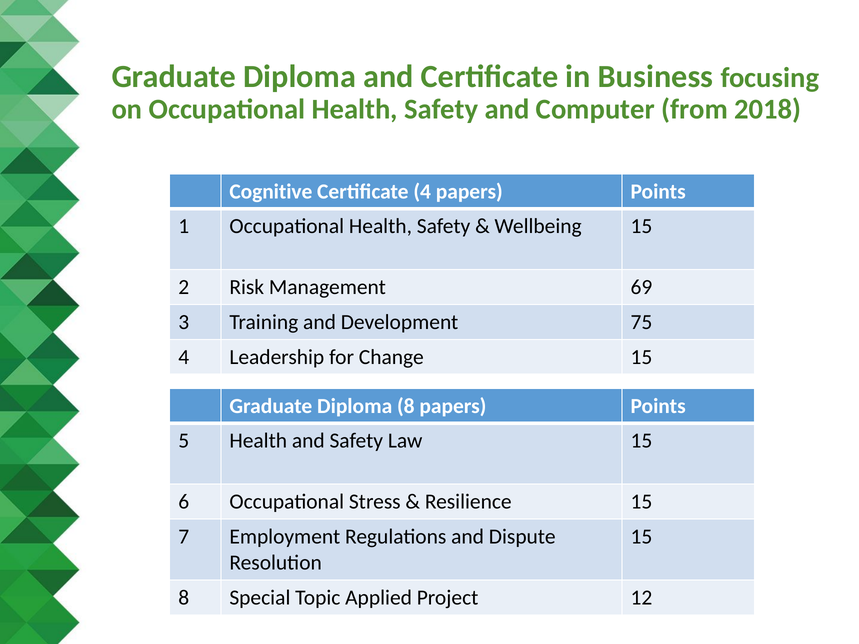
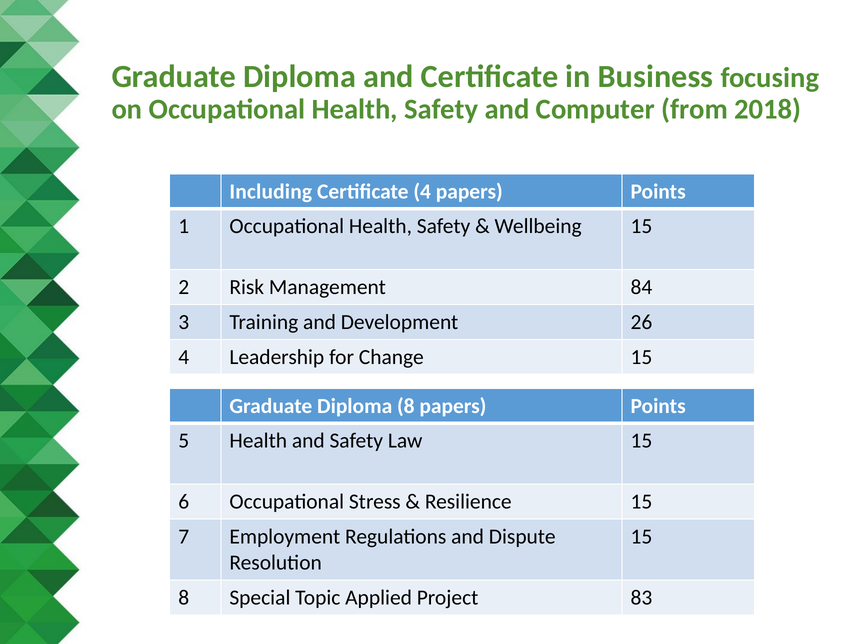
Cognitive: Cognitive -> Including (271, 192)
69: 69 -> 84 (641, 287)
75: 75 -> 26 (641, 322)
12: 12 -> 83 (641, 598)
